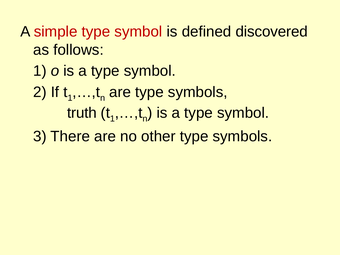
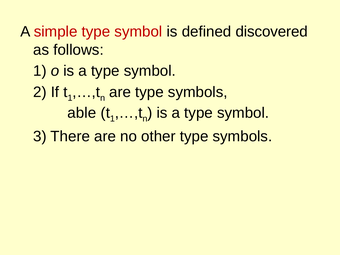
truth: truth -> able (82, 113)
